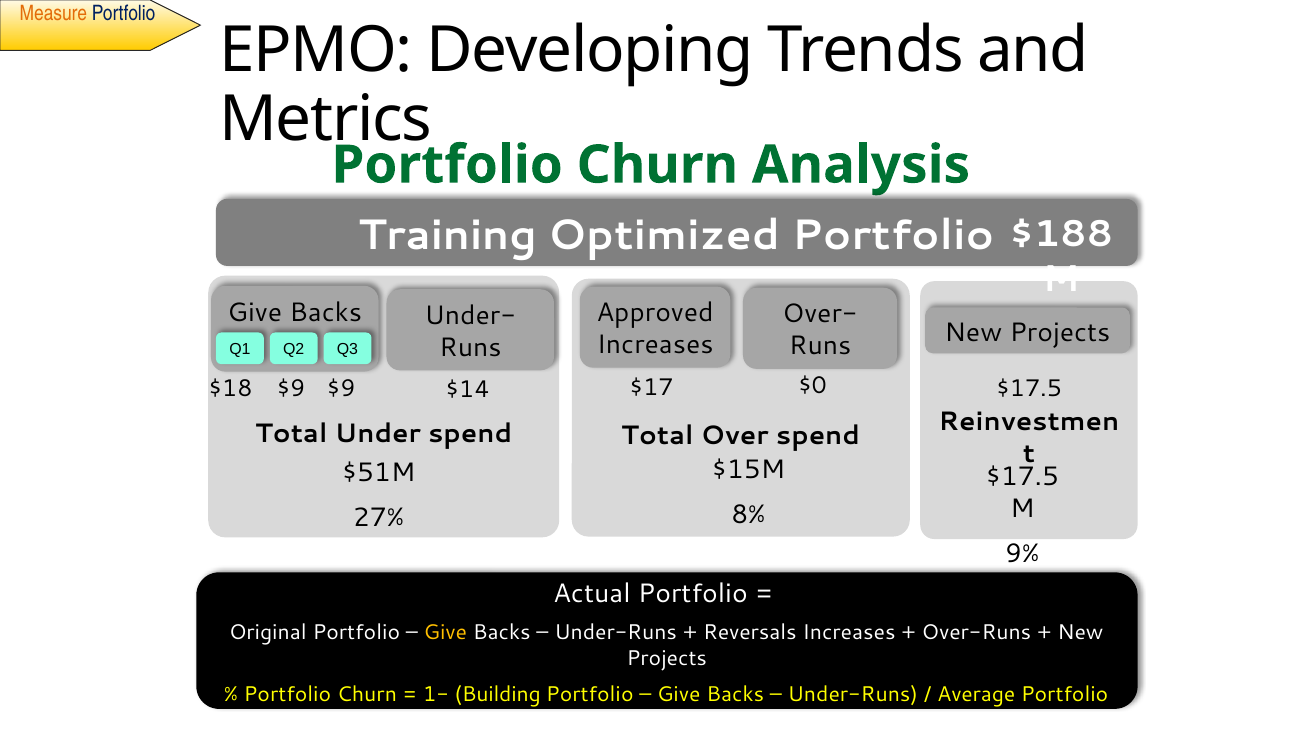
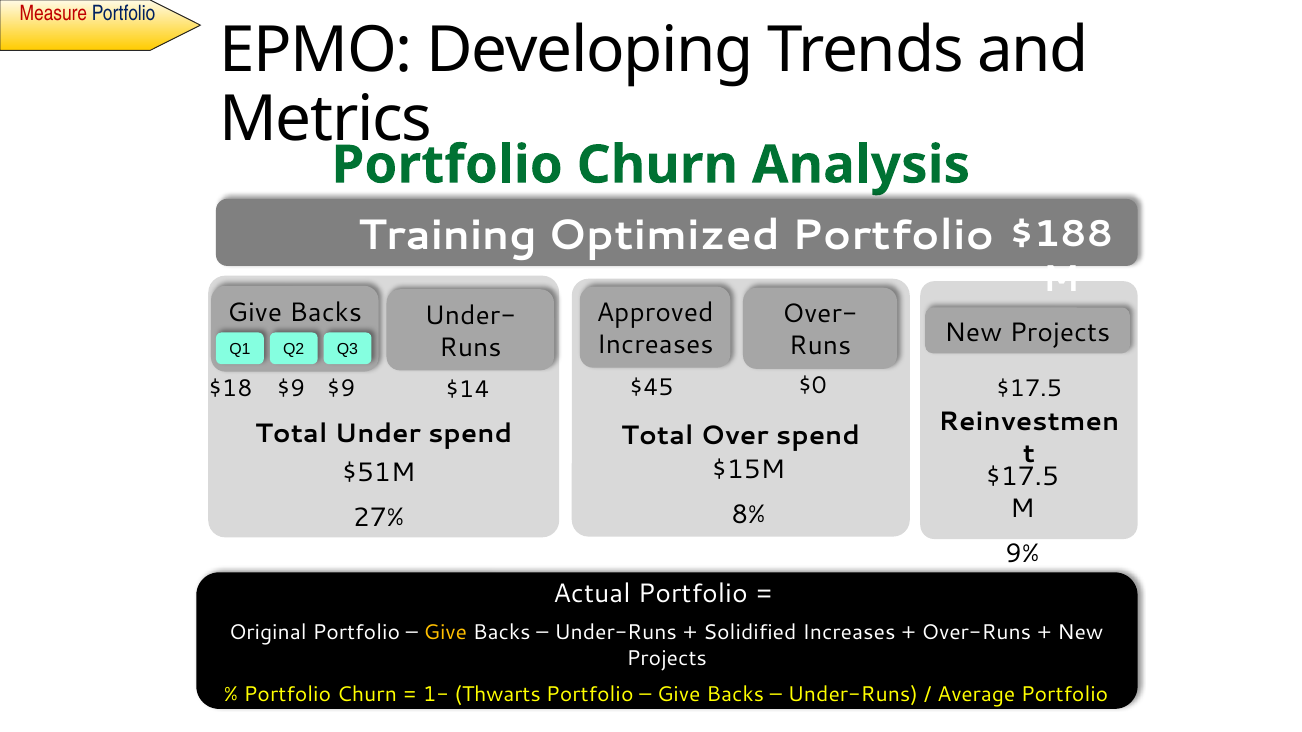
Measure colour: orange -> red (53, 14)
$17: $17 -> $45 (651, 388)
Reversals: Reversals -> Solidified (750, 633)
Building: Building -> Thwarts (498, 694)
